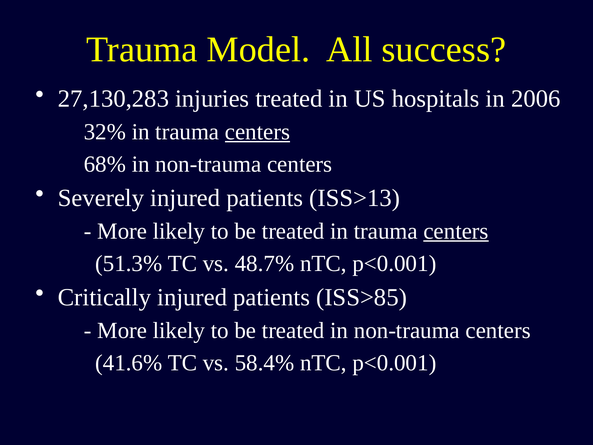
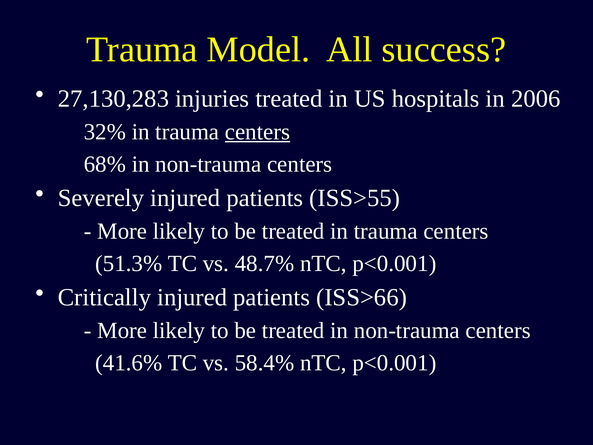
ISS>13: ISS>13 -> ISS>55 (355, 198)
centers underline: present -> none (456, 231)
ISS>85: ISS>85 -> ISS>66 (362, 297)
